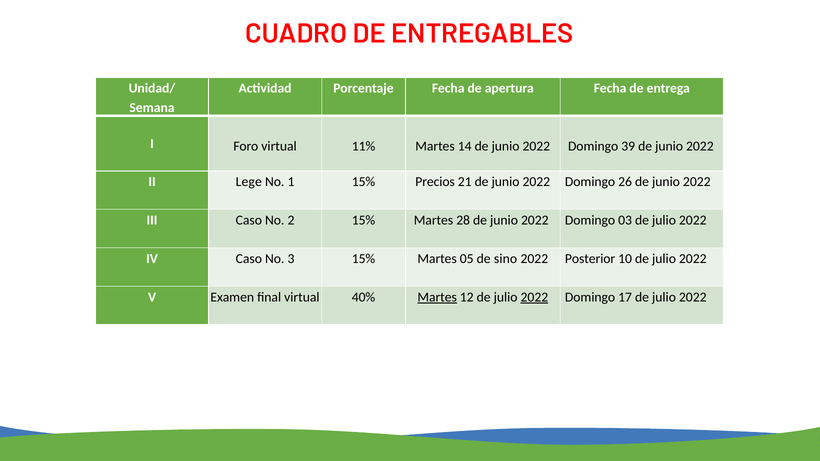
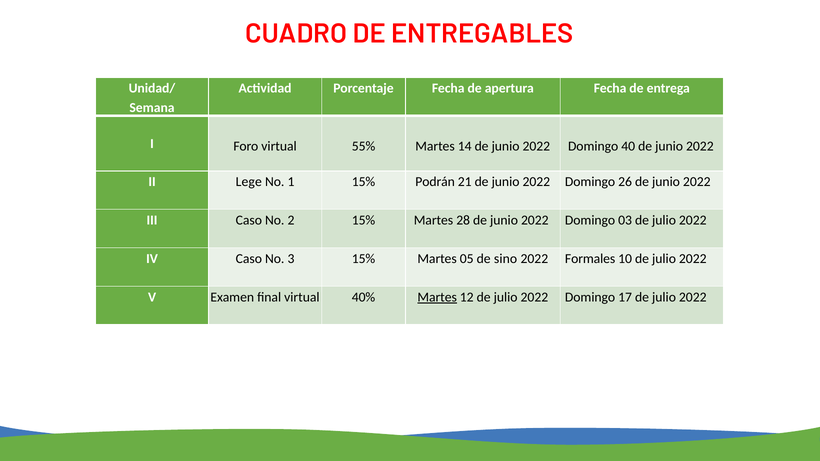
11%: 11% -> 55% (364, 146)
39: 39 -> 40 (628, 146)
Precios: Precios -> Podrán (435, 182)
Posterior: Posterior -> Formales (590, 259)
2022 underline: present -> none (534, 297)
